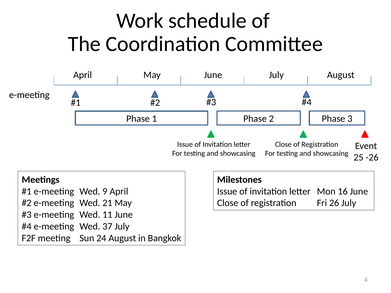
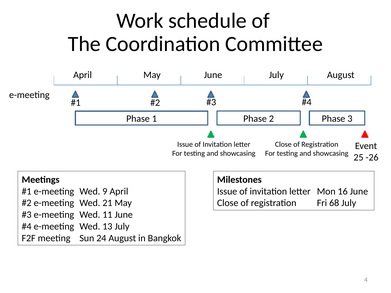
26: 26 -> 68 (334, 203)
37: 37 -> 13 (107, 227)
